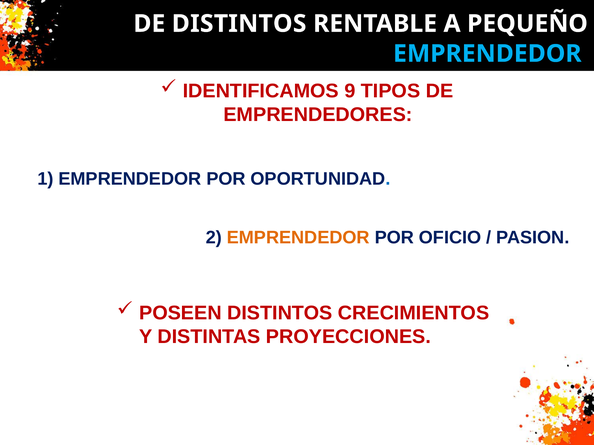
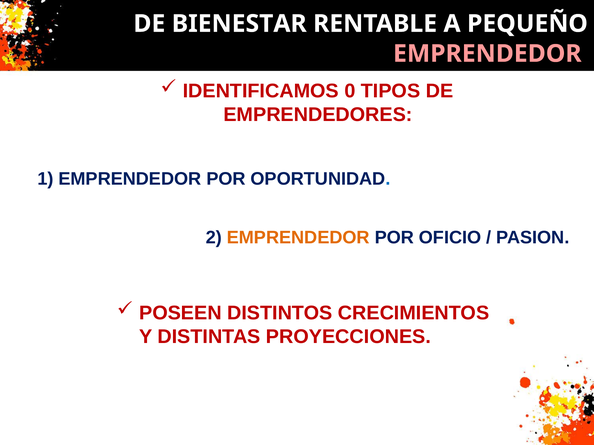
DE DISTINTOS: DISTINTOS -> BIENESTAR (239, 24)
EMPRENDEDOR colour: light blue -> pink (487, 54)
9: 9 -> 0 (350, 91)
